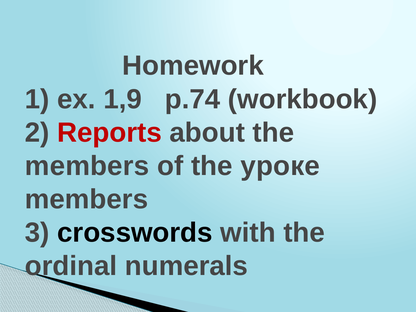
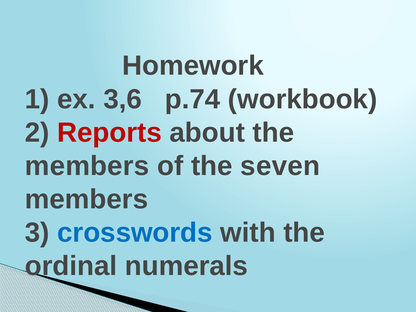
1,9: 1,9 -> 3,6 (123, 100)
уроке: уроке -> seven (280, 166)
crosswords colour: black -> blue (135, 233)
